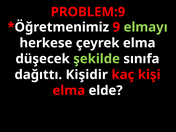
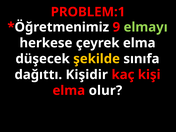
PROBLEM:9: PROBLEM:9 -> PROBLEM:1 (88, 12)
şekilde colour: light green -> yellow (97, 59)
elde: elde -> olur (105, 91)
